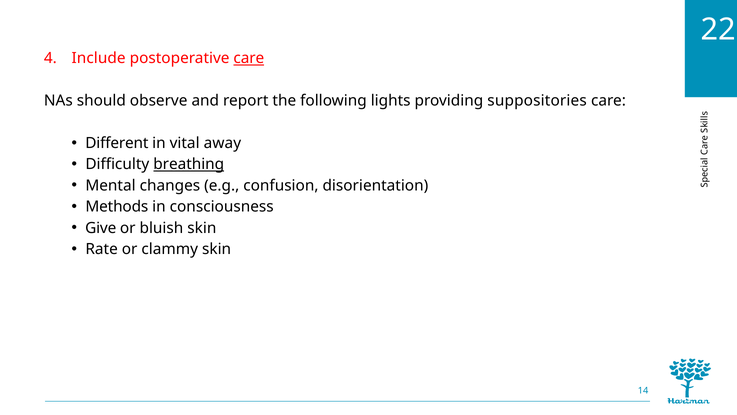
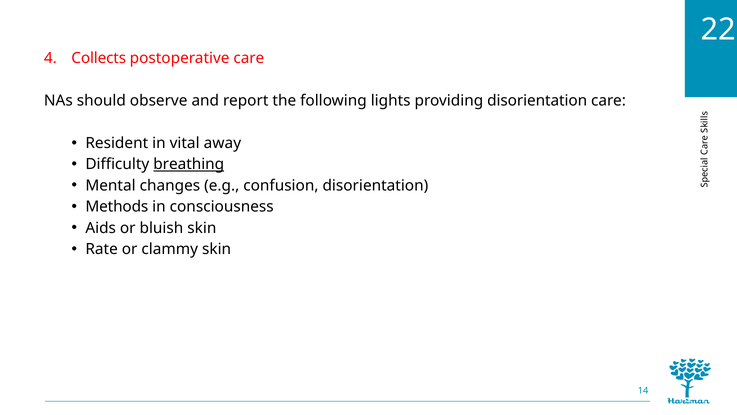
Include: Include -> Collects (99, 58)
care underline: present -> none (249, 58)
providing suppositories: suppositories -> disorientation (537, 101)
Different: Different -> Resident (117, 143)
Give: Give -> Aids (101, 228)
